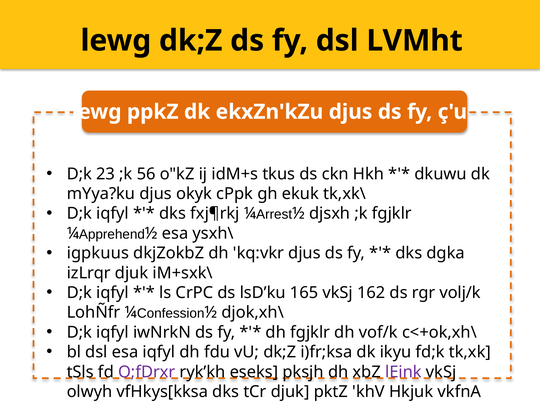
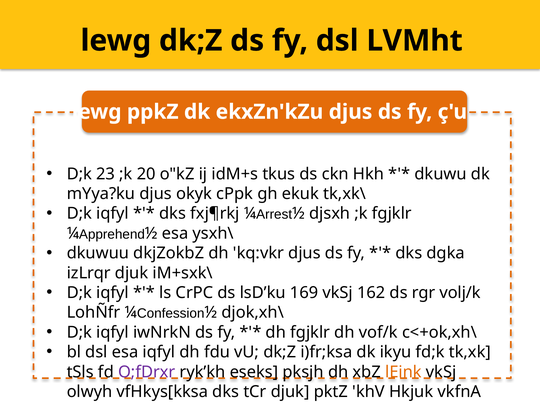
56: 56 -> 20 (146, 174)
igpkuus: igpkuus -> dkuwuu (98, 253)
165: 165 -> 169 (304, 293)
lEink colour: purple -> orange (403, 372)
